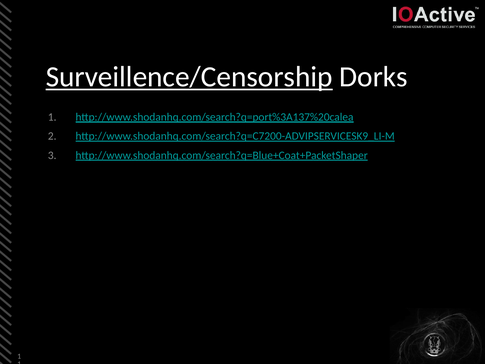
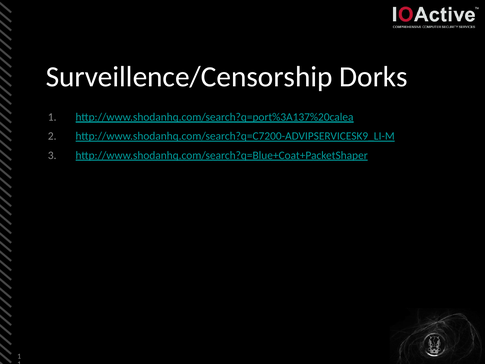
Surveillence/Censorship underline: present -> none (189, 77)
